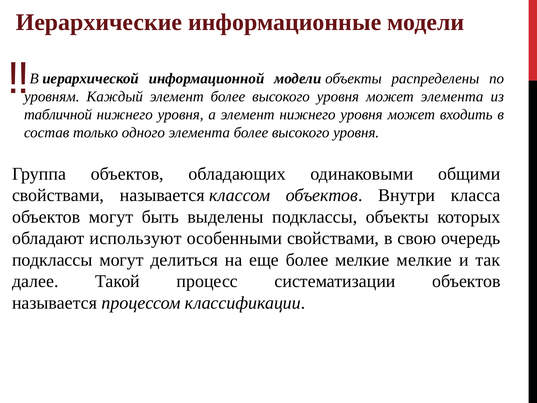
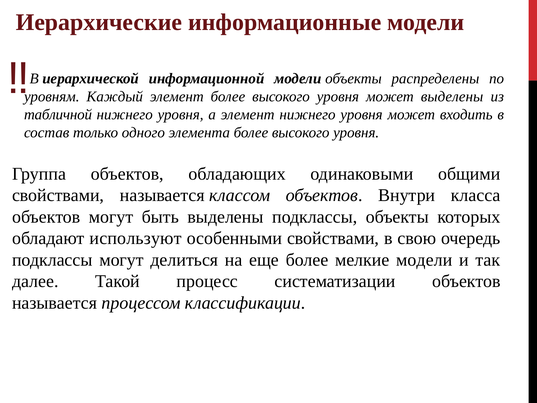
может элемента: элемента -> выделены (452, 97)
мелкие мелкие: мелкие -> модели (424, 260)
